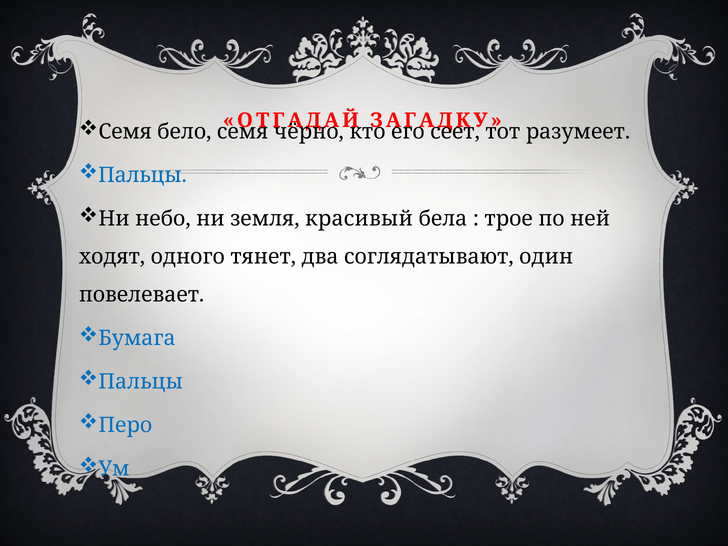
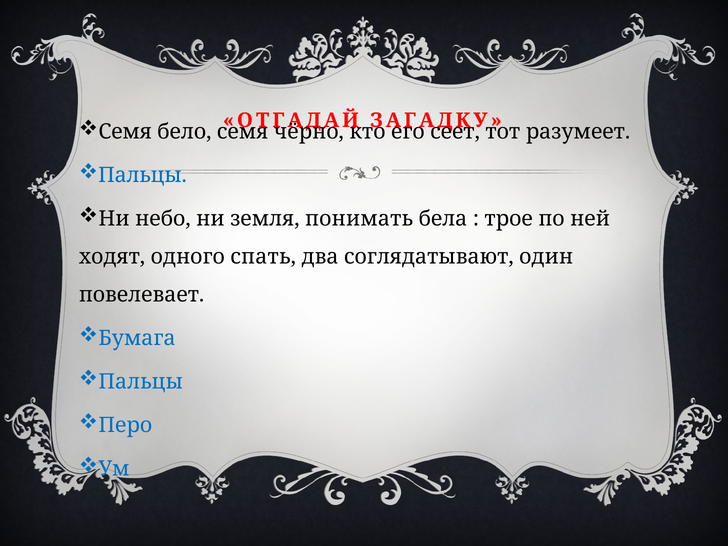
красивый: красивый -> понимать (359, 218)
тянет: тянет -> спать (263, 257)
